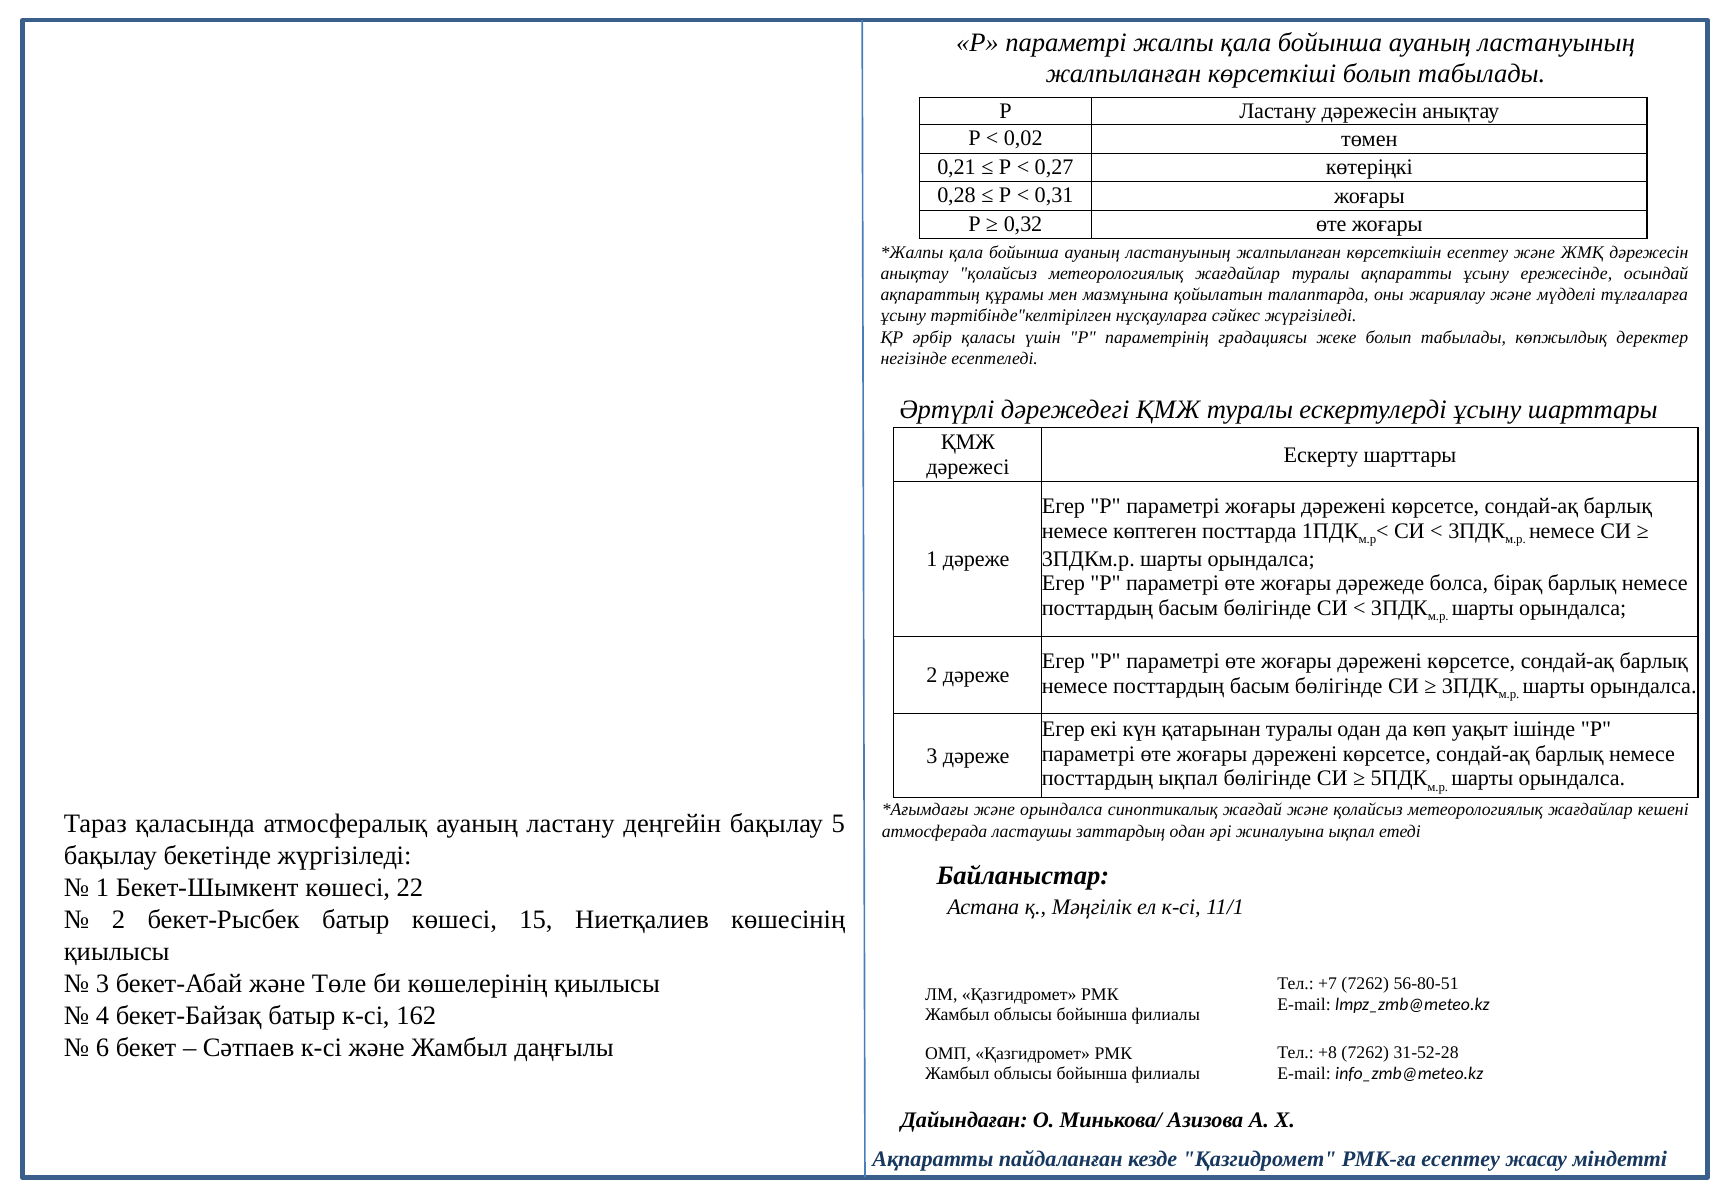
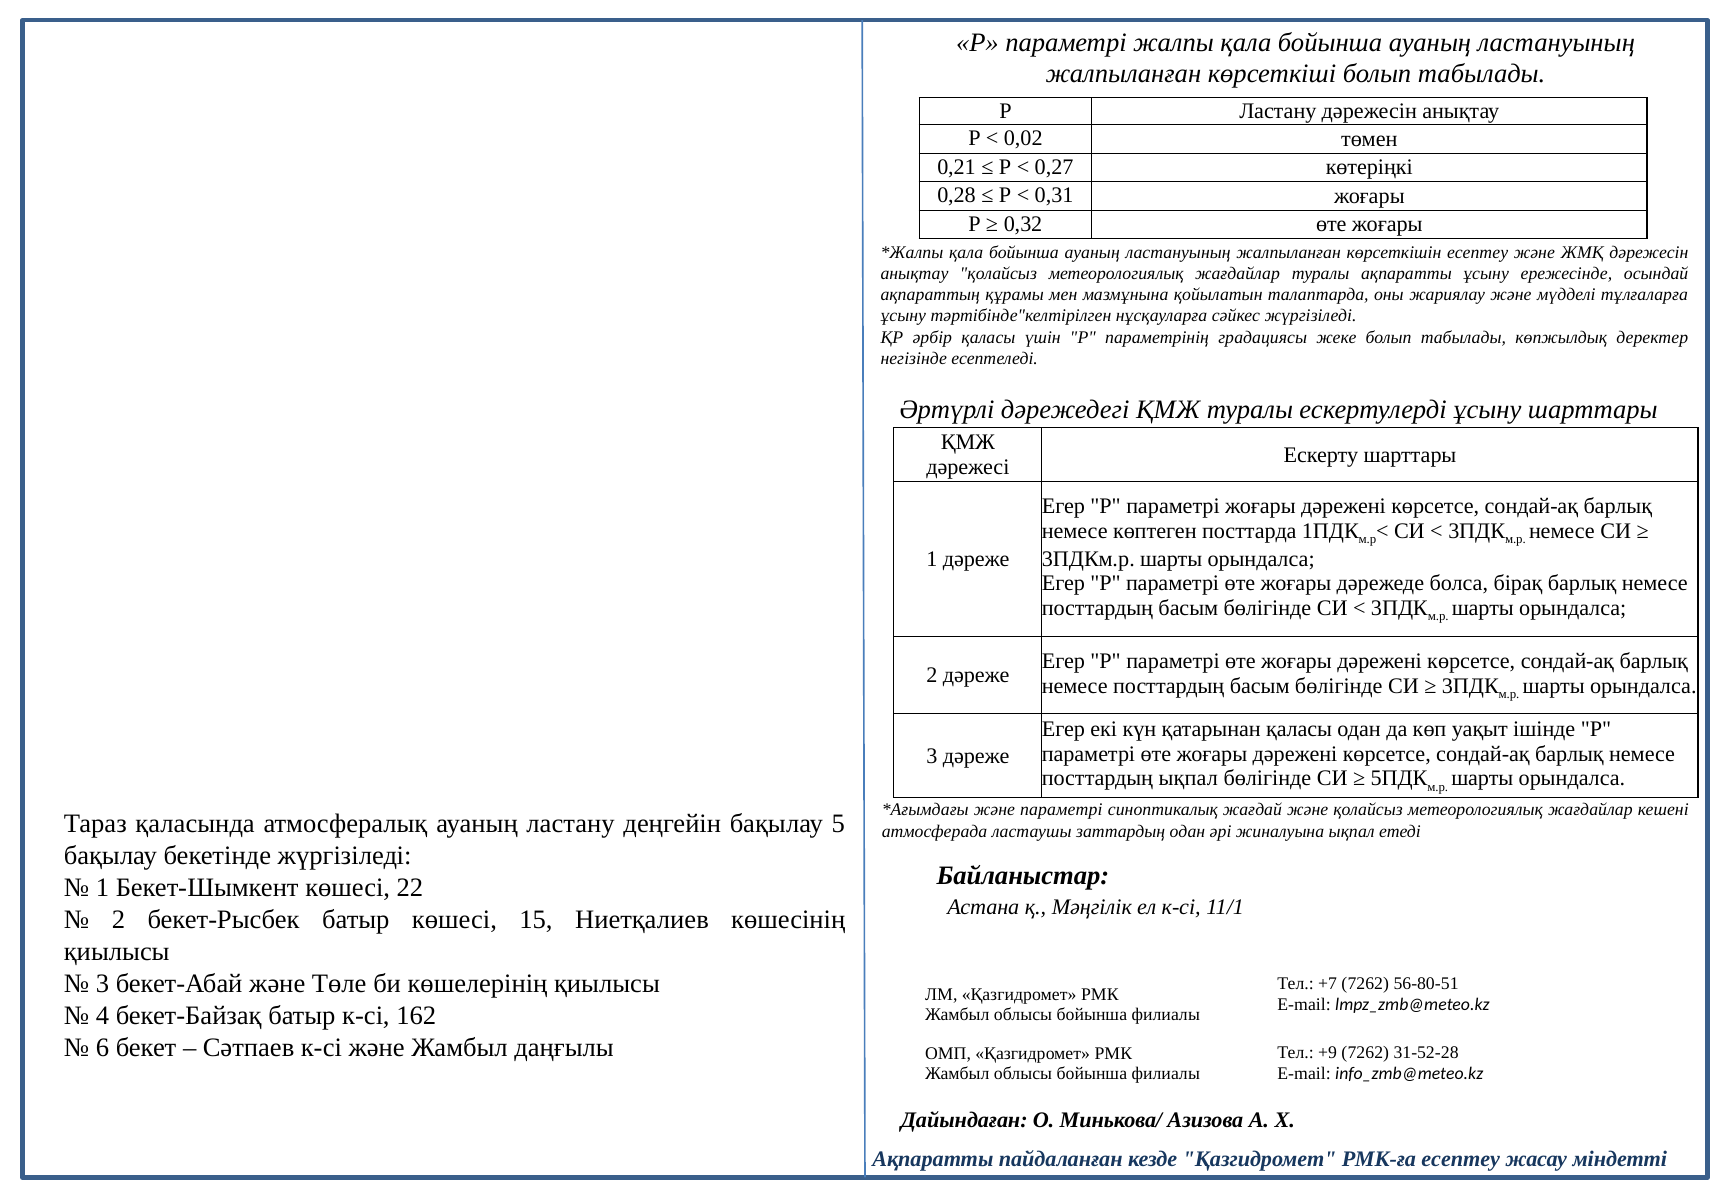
қатарынан туралы: туралы -> қаласы (1299, 729)
және орындалса: орындалса -> параметрі (1061, 810)
+8: +8 -> +9 (1328, 1053)
